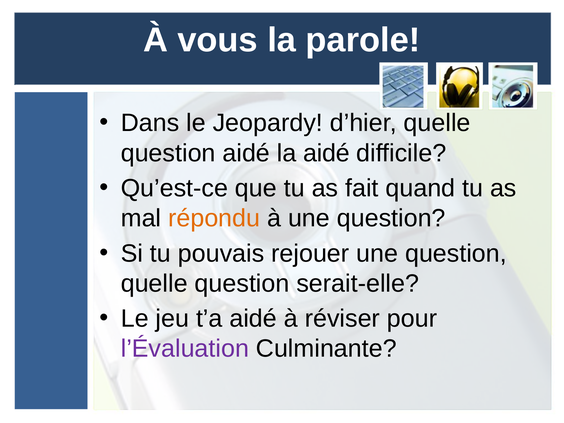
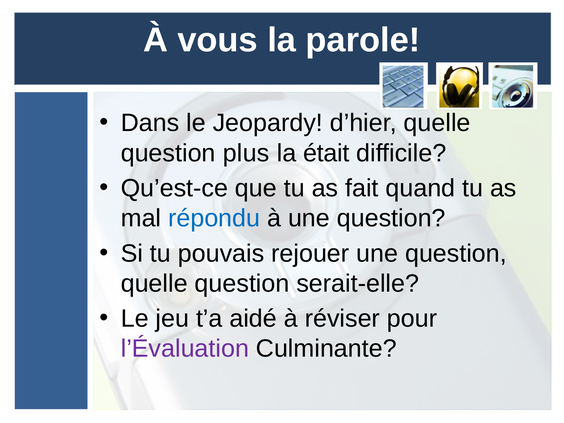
question aidé: aidé -> plus (246, 153)
la aidé: aidé -> était (326, 153)
répondu colour: orange -> blue (214, 218)
